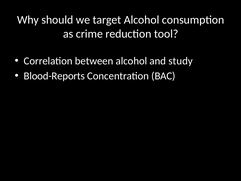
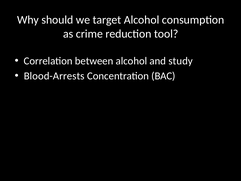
Blood-Reports: Blood-Reports -> Blood-Arrests (54, 76)
